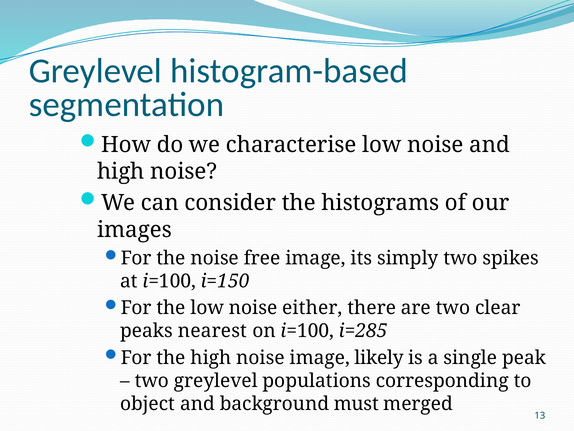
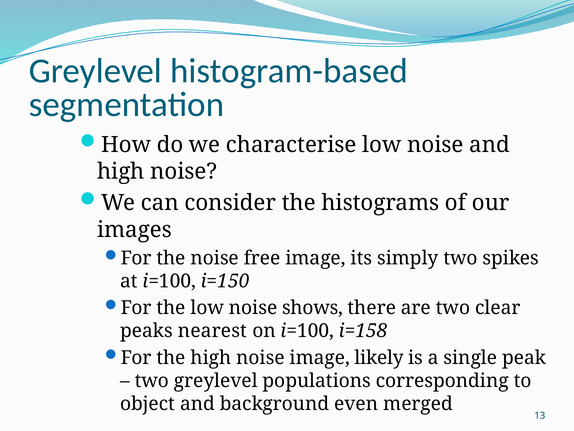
either: either -> shows (313, 308)
i=285: i=285 -> i=158 (363, 331)
must: must -> even (356, 403)
